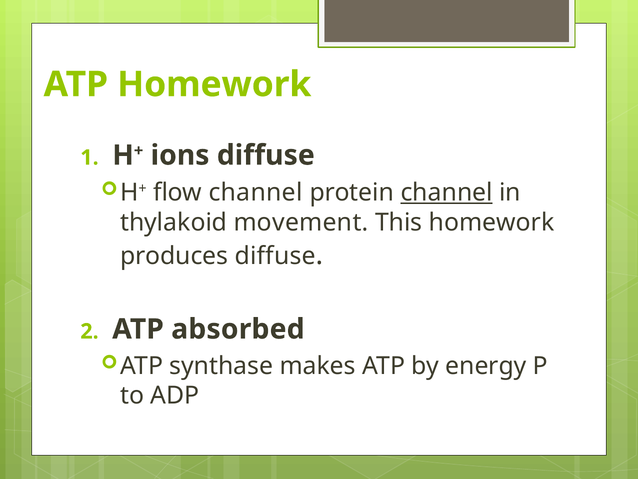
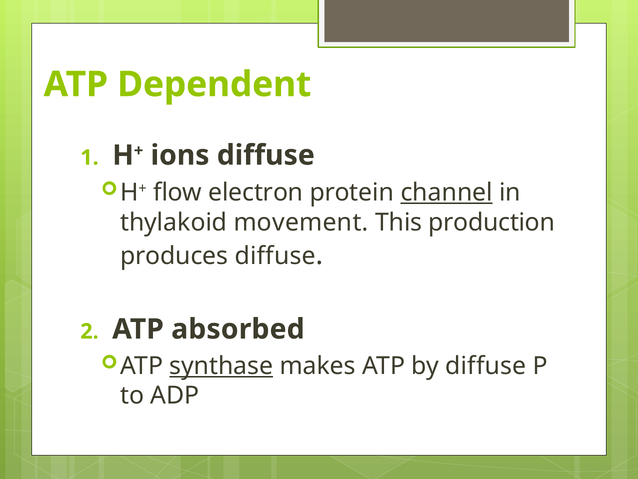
ATP Homework: Homework -> Dependent (214, 84)
flow channel: channel -> electron (256, 192)
This homework: homework -> production (492, 222)
synthase underline: none -> present (221, 366)
by energy: energy -> diffuse (486, 366)
